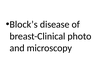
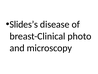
Block’s: Block’s -> Slides’s (24, 24)
